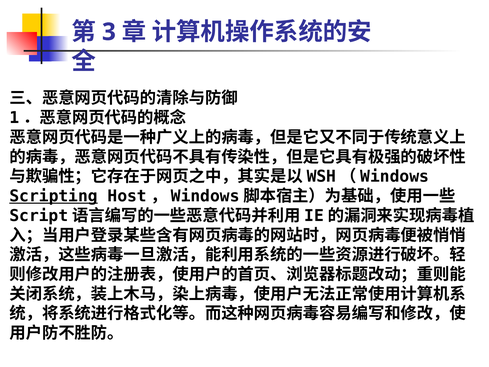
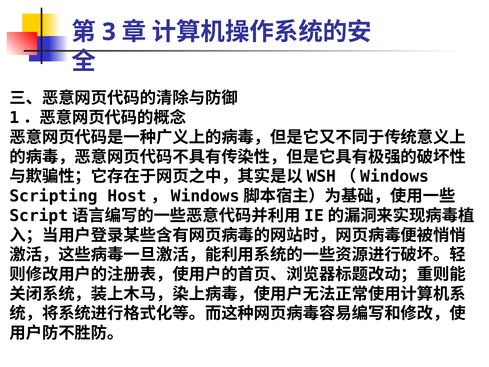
Scripting underline: present -> none (54, 196)
